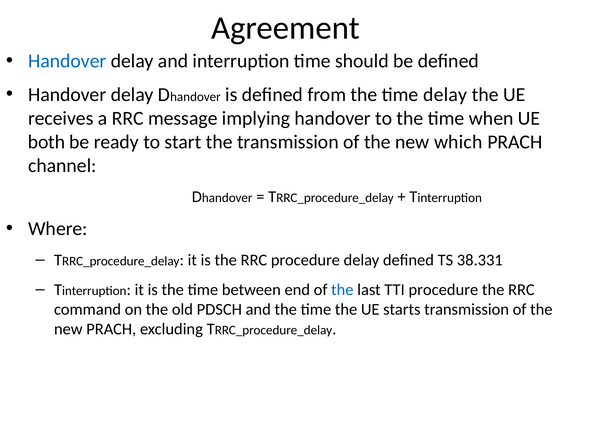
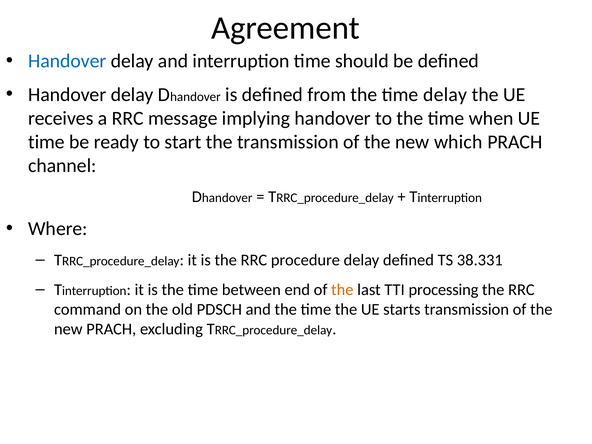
both: both -> time (46, 142)
the colour: blue -> orange (342, 290)
TTI procedure: procedure -> processing (443, 290)
